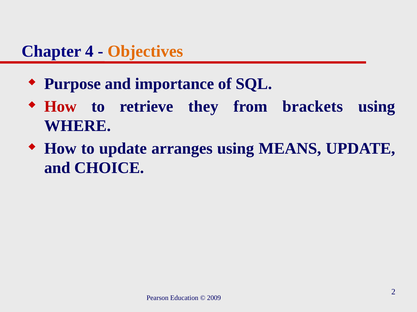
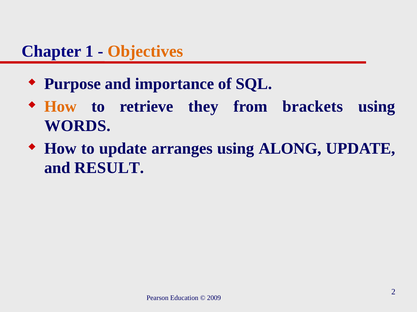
4: 4 -> 1 (89, 52)
How colour: red -> orange (60, 107)
WHERE: WHERE -> WORDS (77, 126)
MEANS: MEANS -> ALONG (290, 149)
CHOICE: CHOICE -> RESULT (109, 168)
